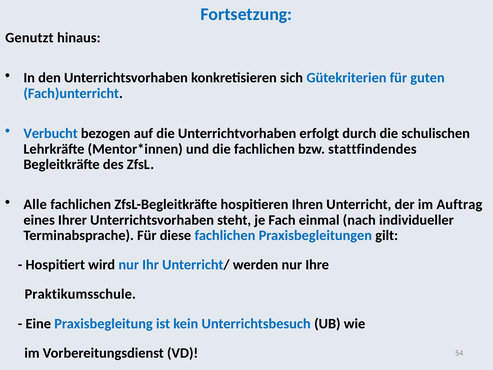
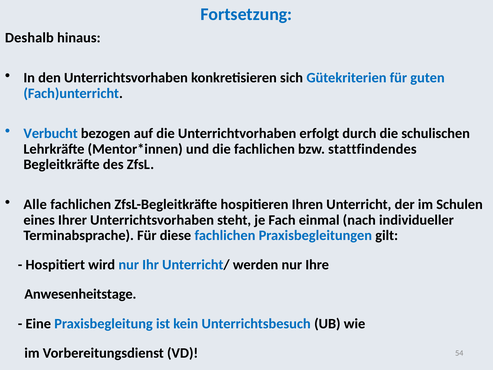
Genutzt: Genutzt -> Deshalb (29, 38)
Auftrag: Auftrag -> Schulen (460, 204)
Praktikumsschule: Praktikumsschule -> Anwesenheitstage (80, 294)
